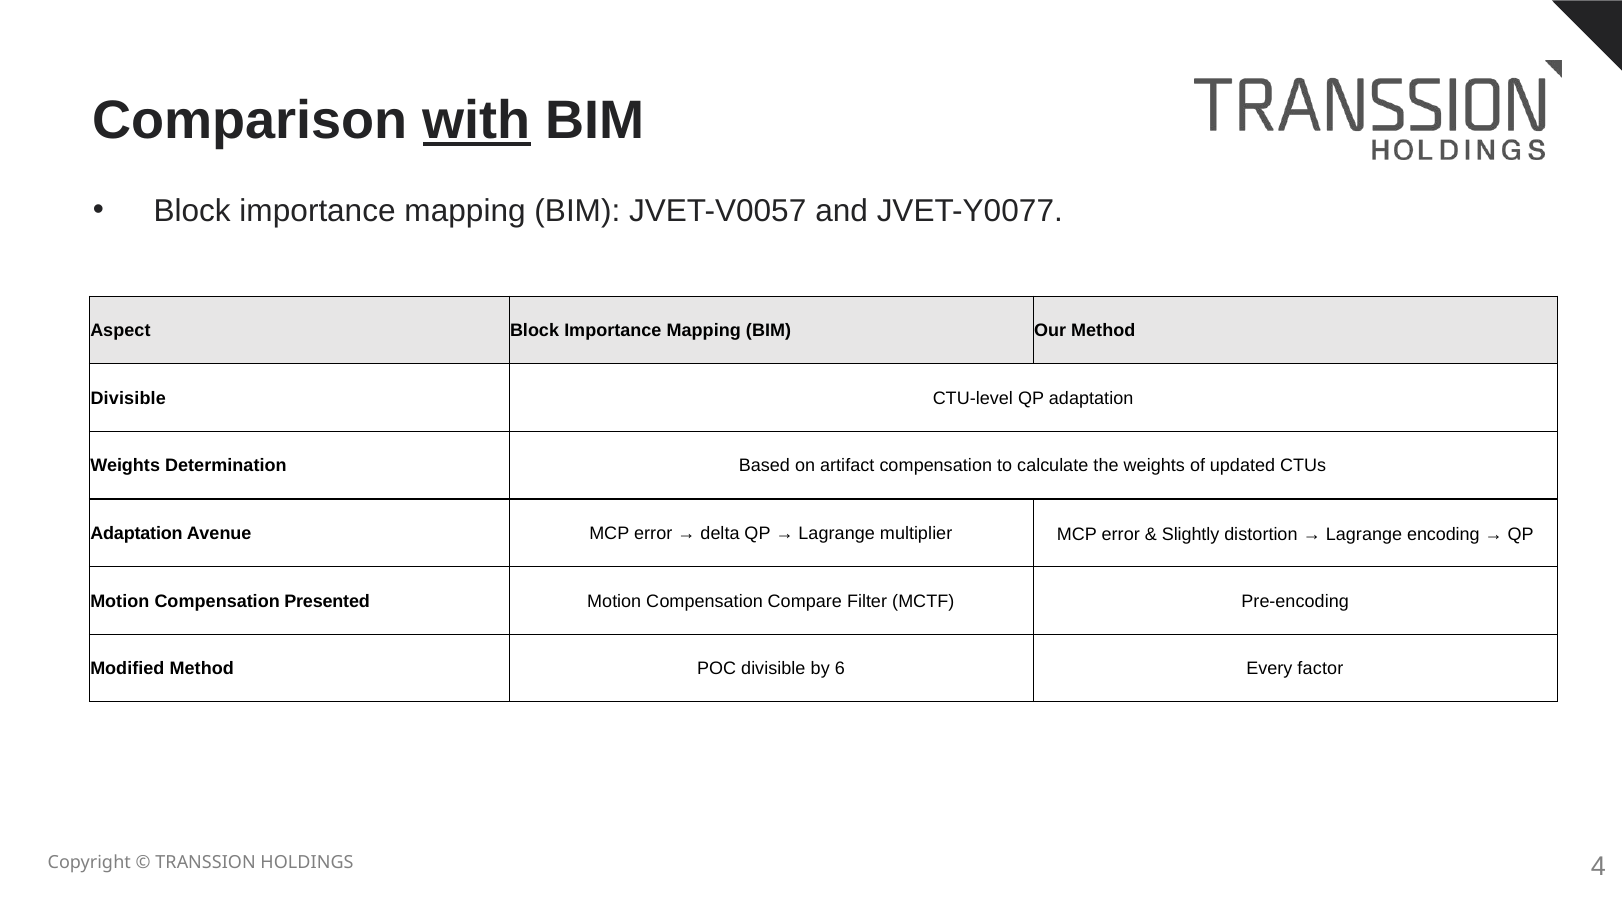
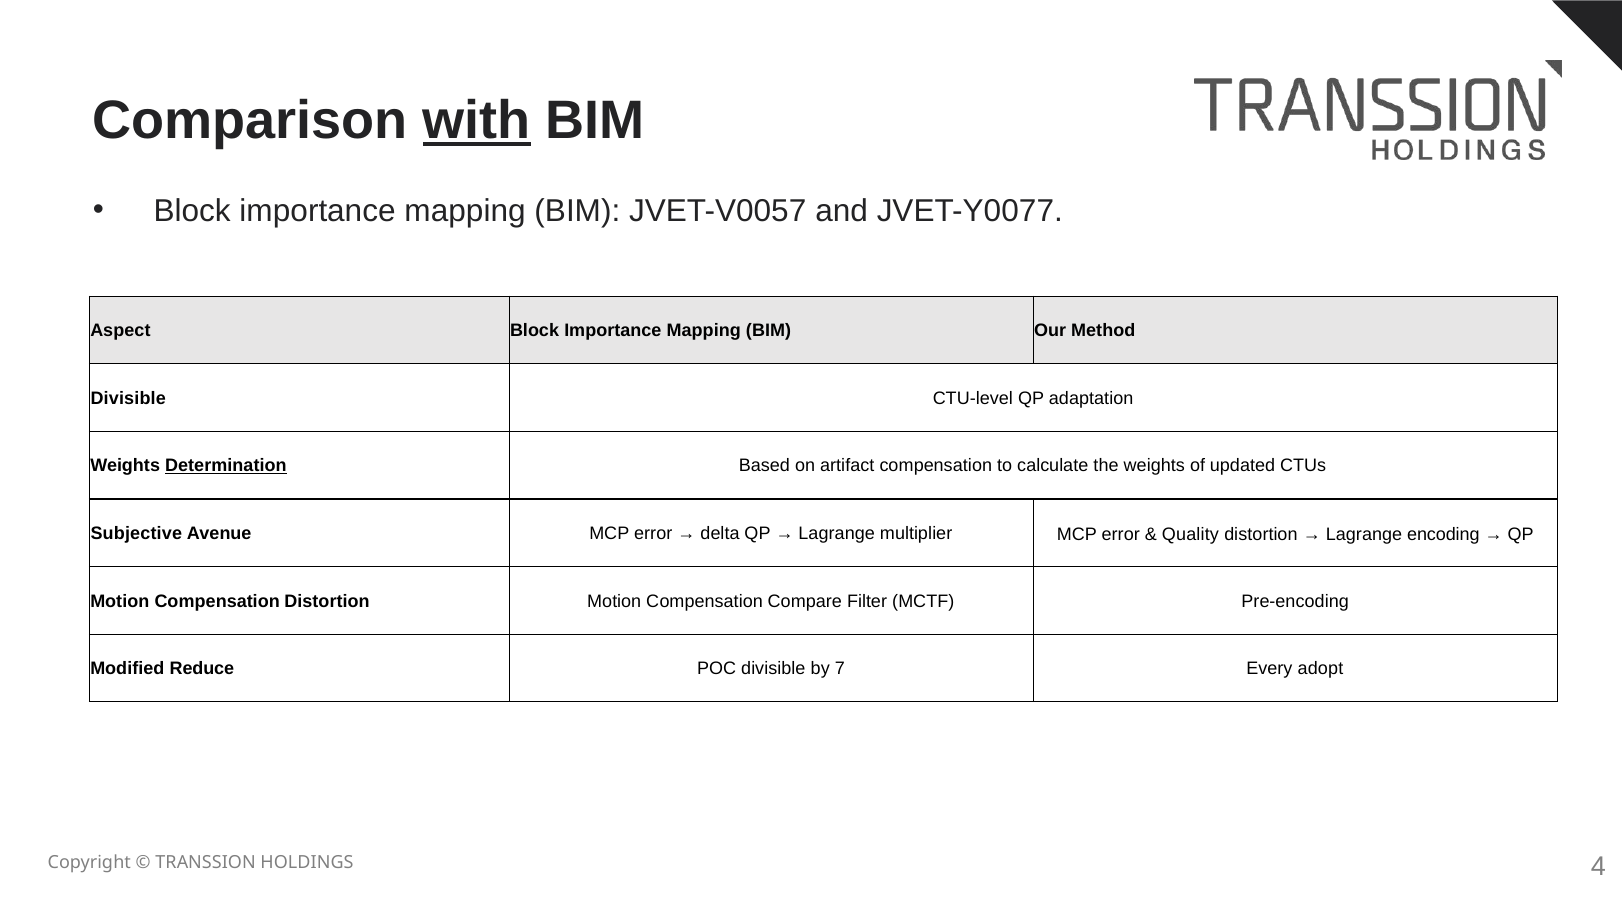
Determination underline: none -> present (226, 466)
Adaptation: Adaptation -> Subjective (136, 533)
Slightly: Slightly -> Quality (1190, 534)
Compensation Presented: Presented -> Distortion (327, 601)
Modified Method: Method -> Reduce (202, 668)
6: 6 -> 7 (840, 668)
factor: factor -> adopt (1320, 668)
